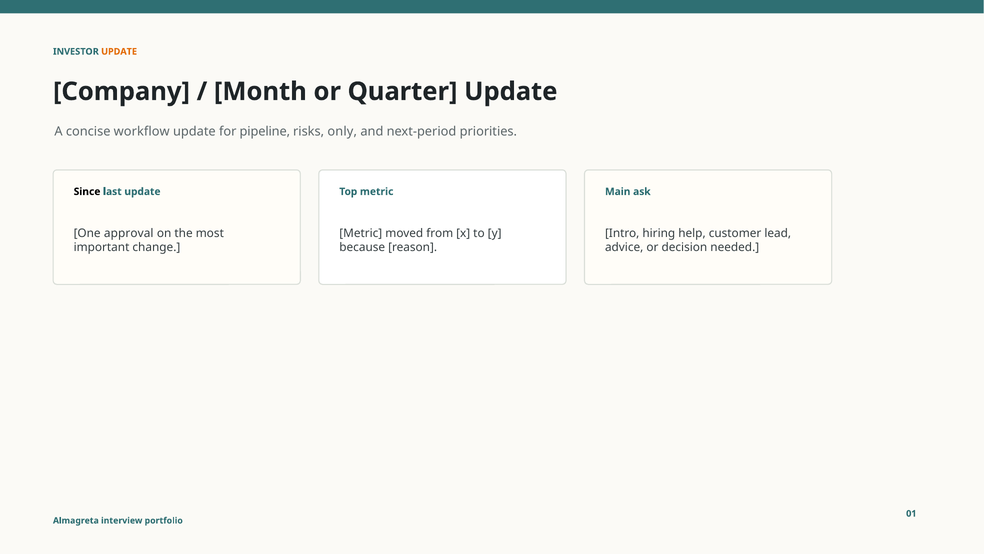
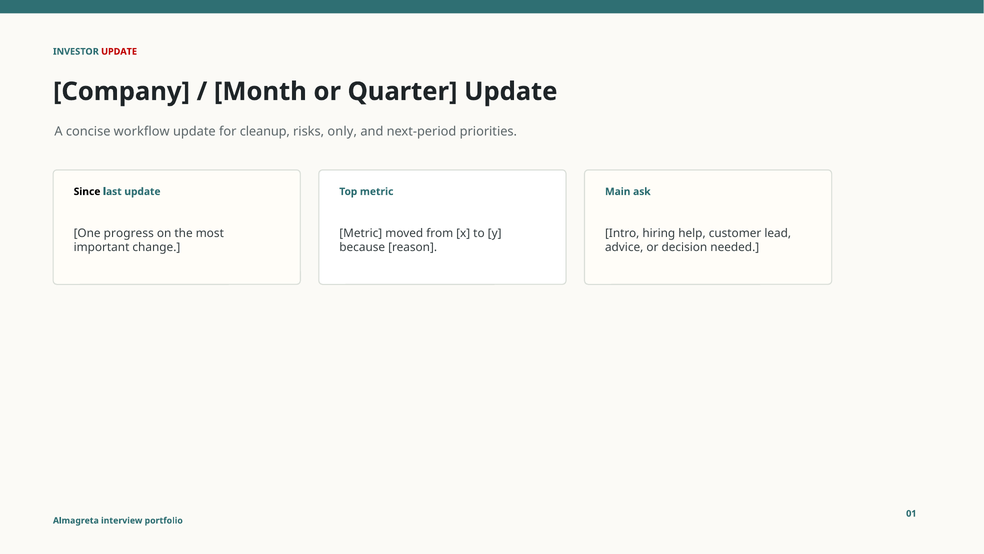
UPDATE colour: orange -> red (119, 52)
pipeline: pipeline -> cleanup (265, 131)
approval: approval -> progress (129, 233)
